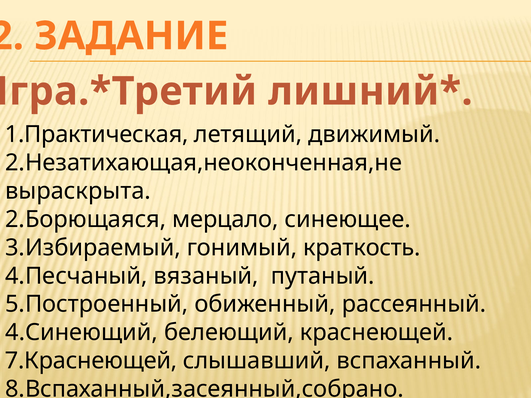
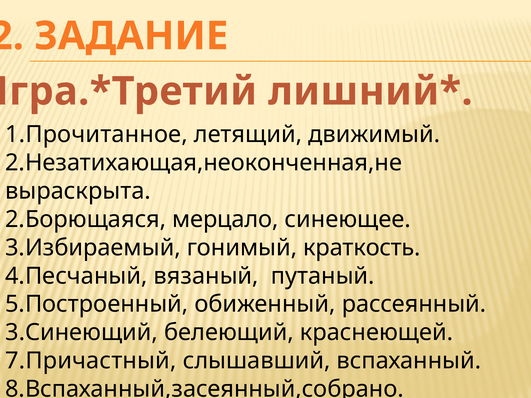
1.Практическая: 1.Практическая -> 1.Прочитанное (96, 134)
4.Синеющий: 4.Синеющий -> 3.Синеющий (82, 333)
7.Краснеющей: 7.Краснеющей -> 7.Причастный (91, 361)
